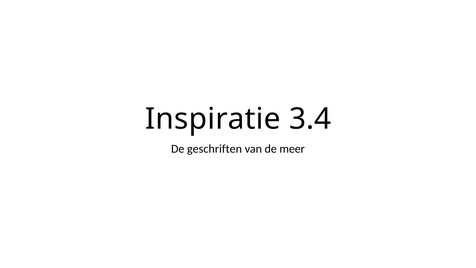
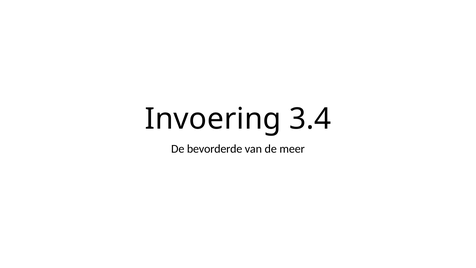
Inspiratie: Inspiratie -> Invoering (213, 119)
geschriften: geschriften -> bevorderde (215, 149)
